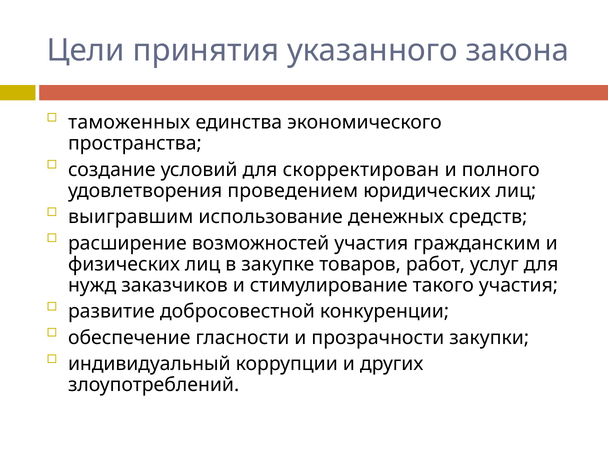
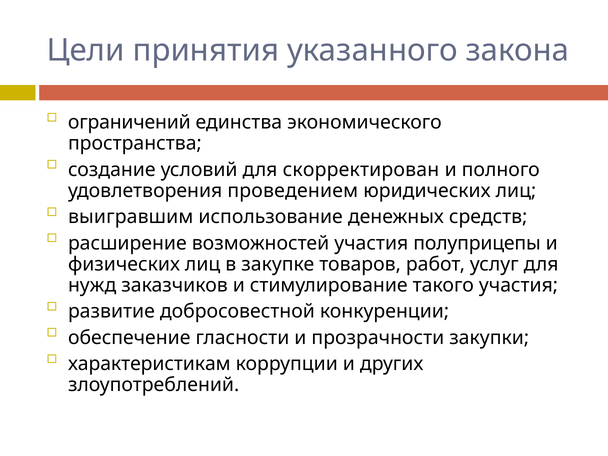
таможенных: таможенных -> ограничений (129, 122)
гражданским: гражданским -> полуприцепы (477, 243)
индивидуальный: индивидуальный -> характеристикам (149, 364)
